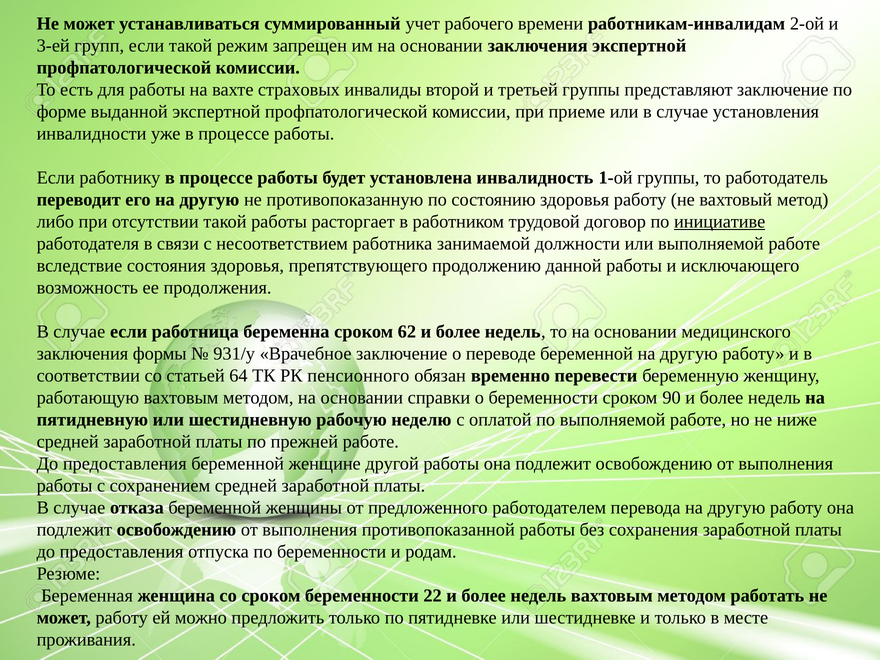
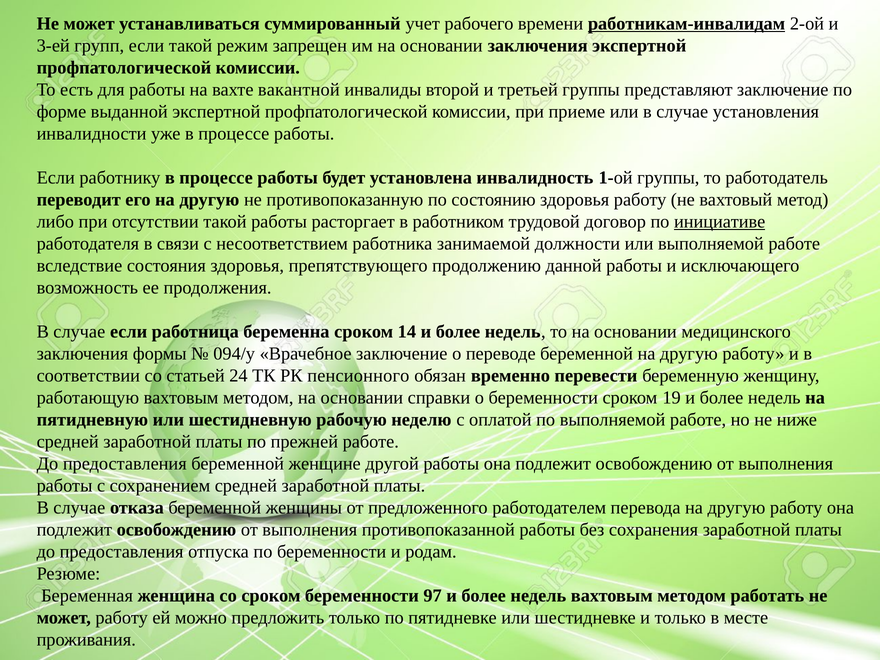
работникам-инвалидам underline: none -> present (687, 24)
страховых: страховых -> вакантной (299, 90)
62: 62 -> 14 (407, 332)
931/у: 931/у -> 094/у (234, 354)
64: 64 -> 24 (238, 376)
90: 90 -> 19 (672, 398)
22: 22 -> 97 (433, 596)
